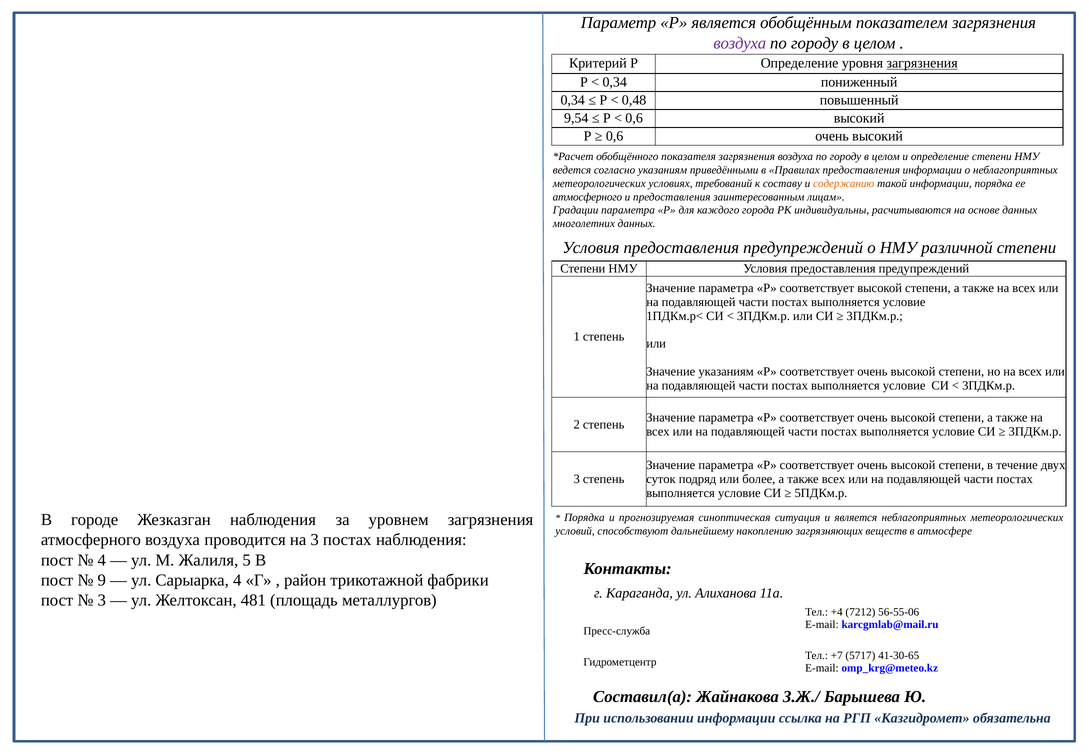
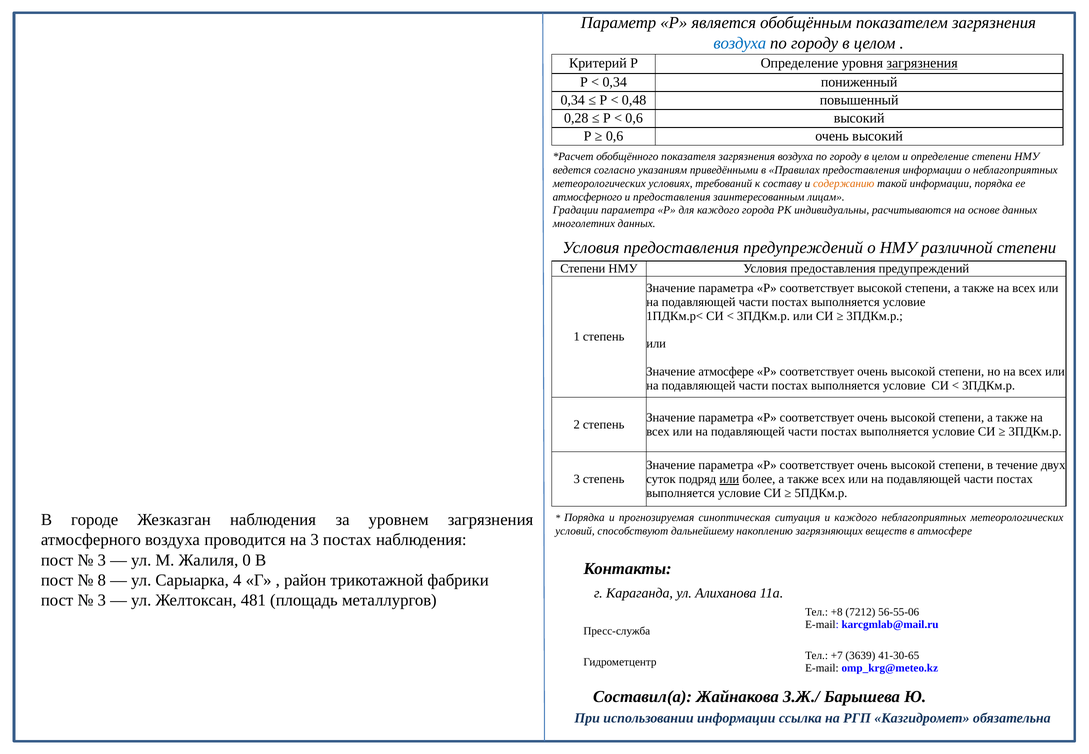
воздуха colour: purple -> blue (740, 43)
9,54: 9,54 -> 0,28 (576, 118)
Значение указаниям: указаниям -> атмосфере (726, 372)
или underline: none -> present (729, 479)
и является: является -> каждого (856, 517)
4: 4 -> 3 (102, 560)
5: 5 -> 0 (247, 560)
9: 9 -> 8 (102, 580)
+4: +4 -> +8 (837, 612)
5717: 5717 -> 3639 (860, 656)
